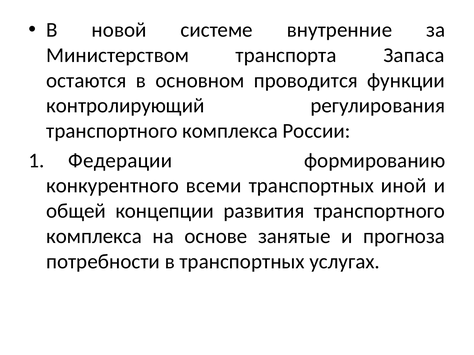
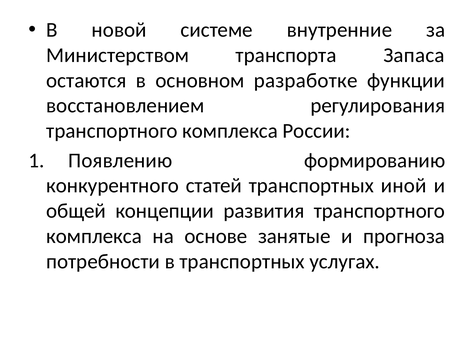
проводится: проводится -> разработке (306, 81)
контролирующий: контролирующий -> восстановлением (125, 106)
Федерации: Федерации -> Появлению (120, 161)
всеми: всеми -> статей (214, 186)
